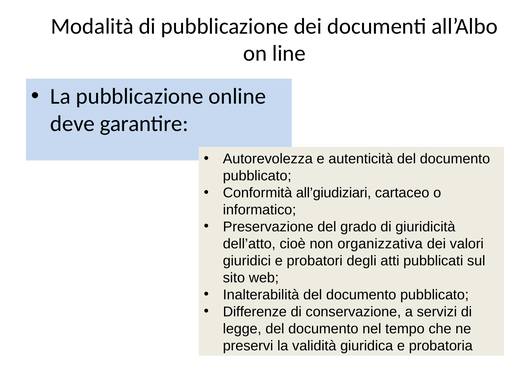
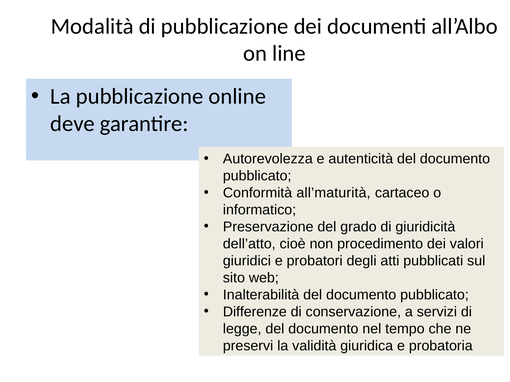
all’giudiziari: all’giudiziari -> all’maturità (334, 193)
organizzativa: organizzativa -> procedimento (380, 244)
